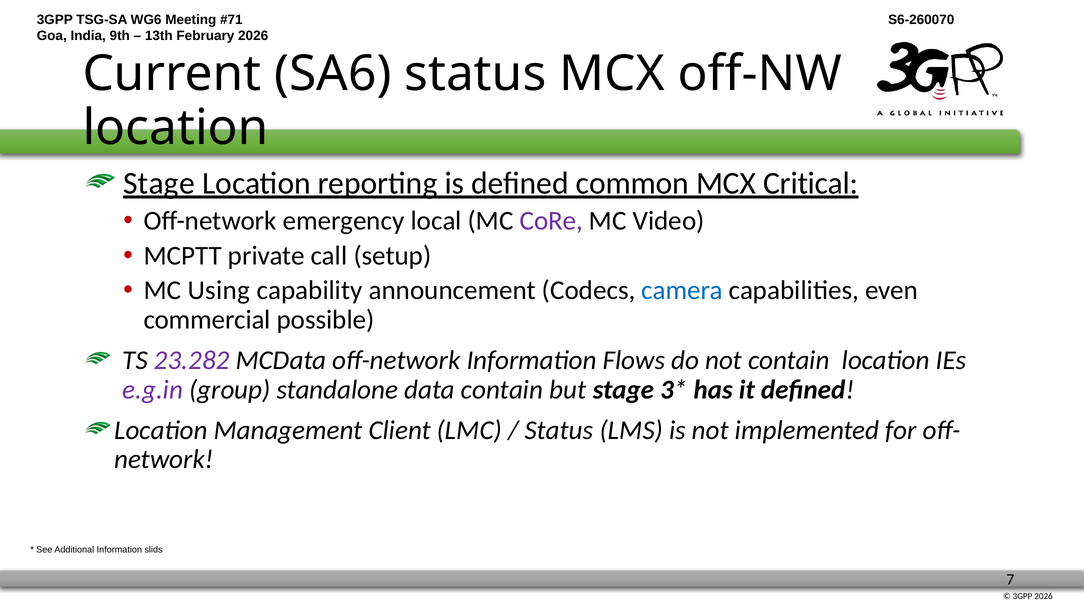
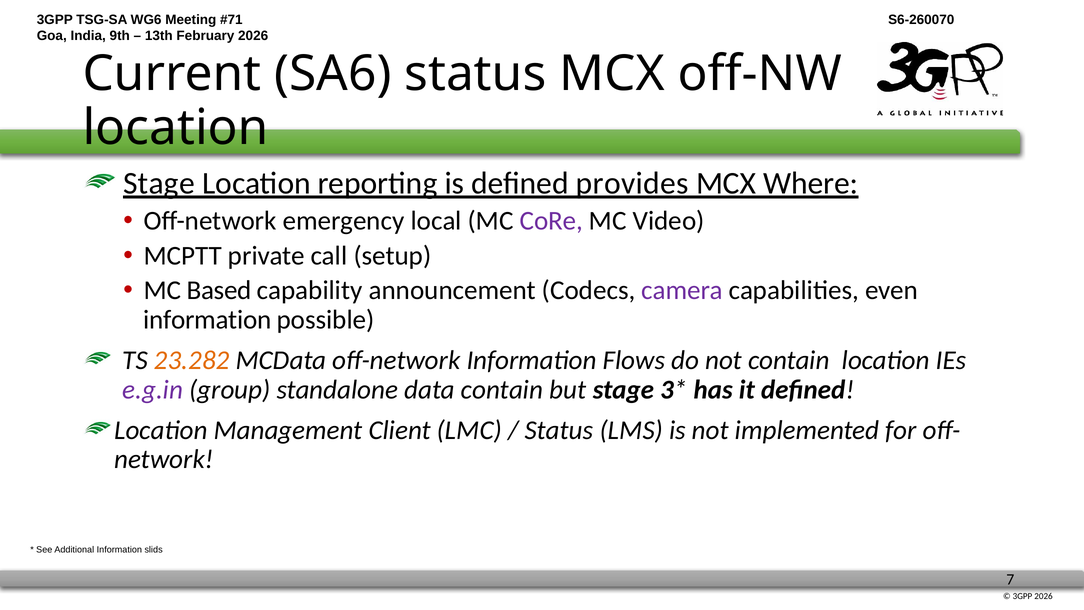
common: common -> provides (632, 183)
Critical: Critical -> Where (811, 183)
Using: Using -> Based (219, 290)
camera colour: blue -> purple (682, 290)
commercial: commercial -> information (207, 320)
23.282 colour: purple -> orange (192, 360)
